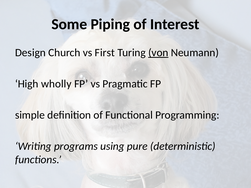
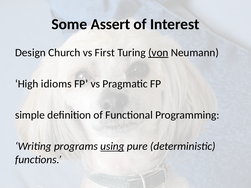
Piping: Piping -> Assert (110, 24)
wholly: wholly -> idioms (56, 84)
using underline: none -> present (112, 146)
